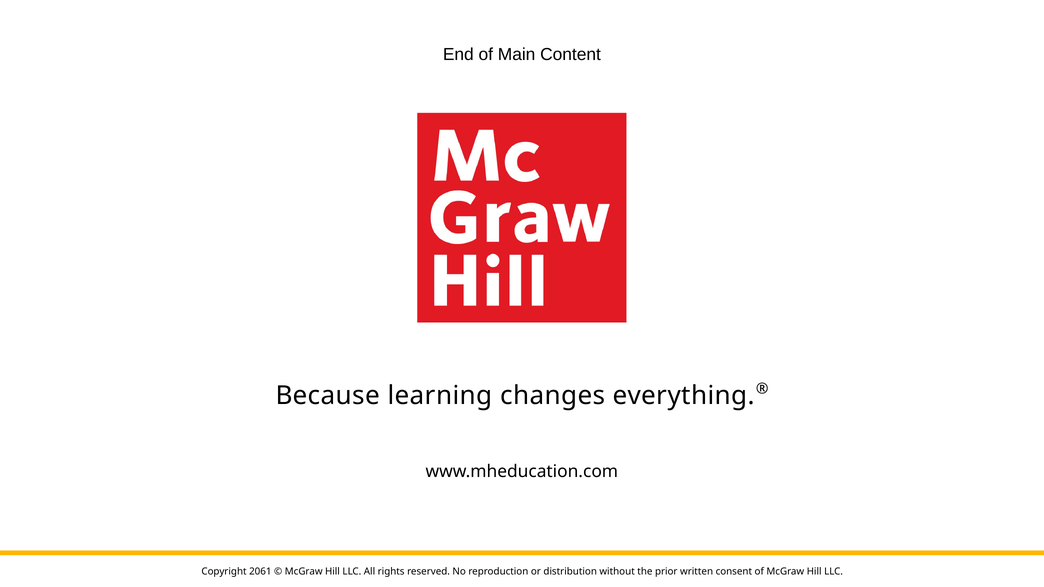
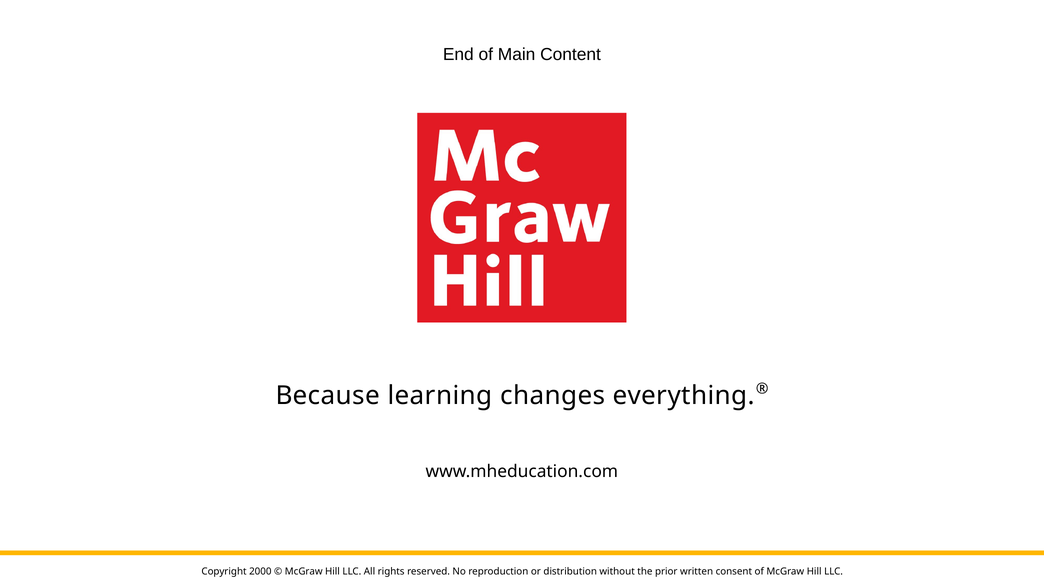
2061: 2061 -> 2000 (260, 572)
